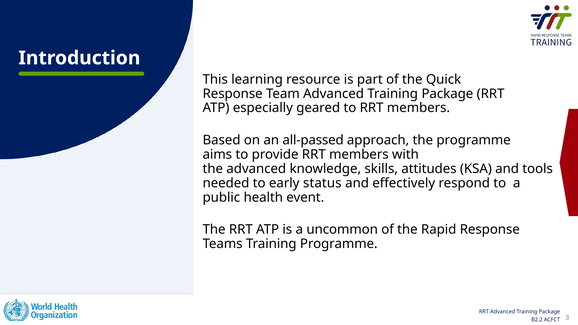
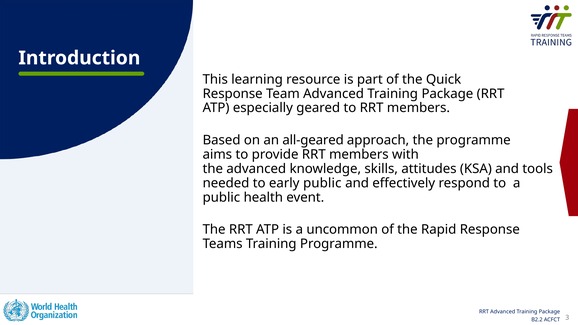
all-passed: all-passed -> all-geared (313, 140)
early status: status -> public (322, 183)
